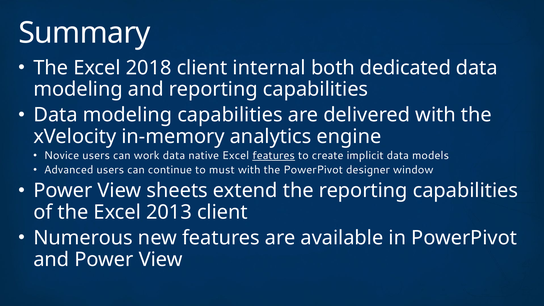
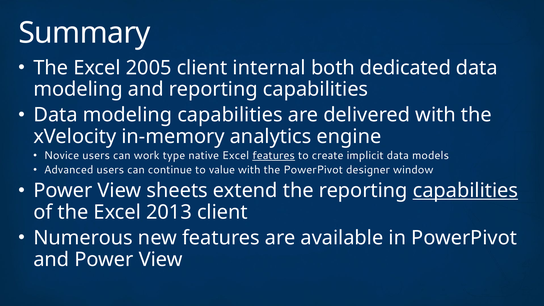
2018: 2018 -> 2005 (149, 68)
work data: data -> type (174, 156)
must: must -> value (222, 170)
capabilities underline: none -> present (465, 191)
